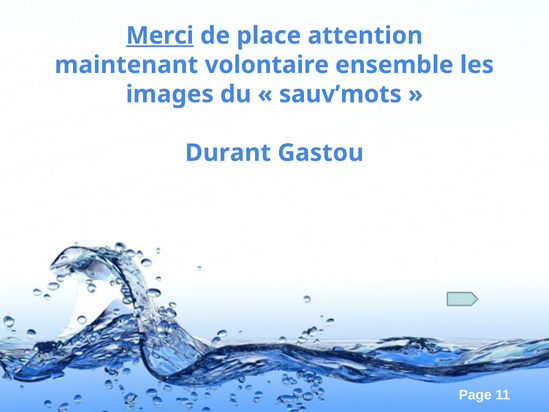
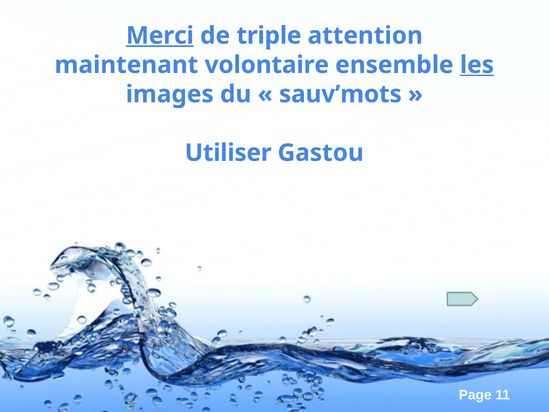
place: place -> triple (269, 36)
les underline: none -> present (477, 65)
Durant: Durant -> Utiliser (228, 153)
